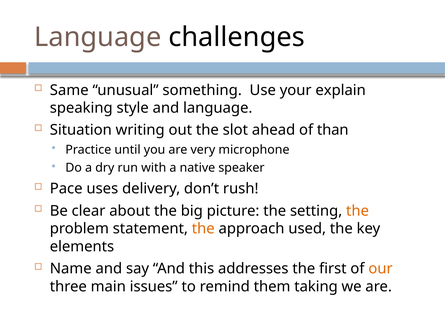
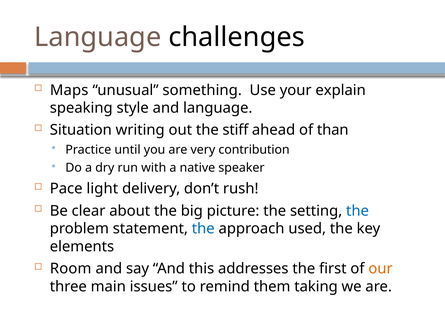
Same: Same -> Maps (69, 90)
slot: slot -> stiff (235, 130)
microphone: microphone -> contribution (254, 150)
uses: uses -> light (102, 189)
the colour: orange -> blue (358, 211)
the colour: orange -> blue (203, 229)
Name: Name -> Room (71, 268)
